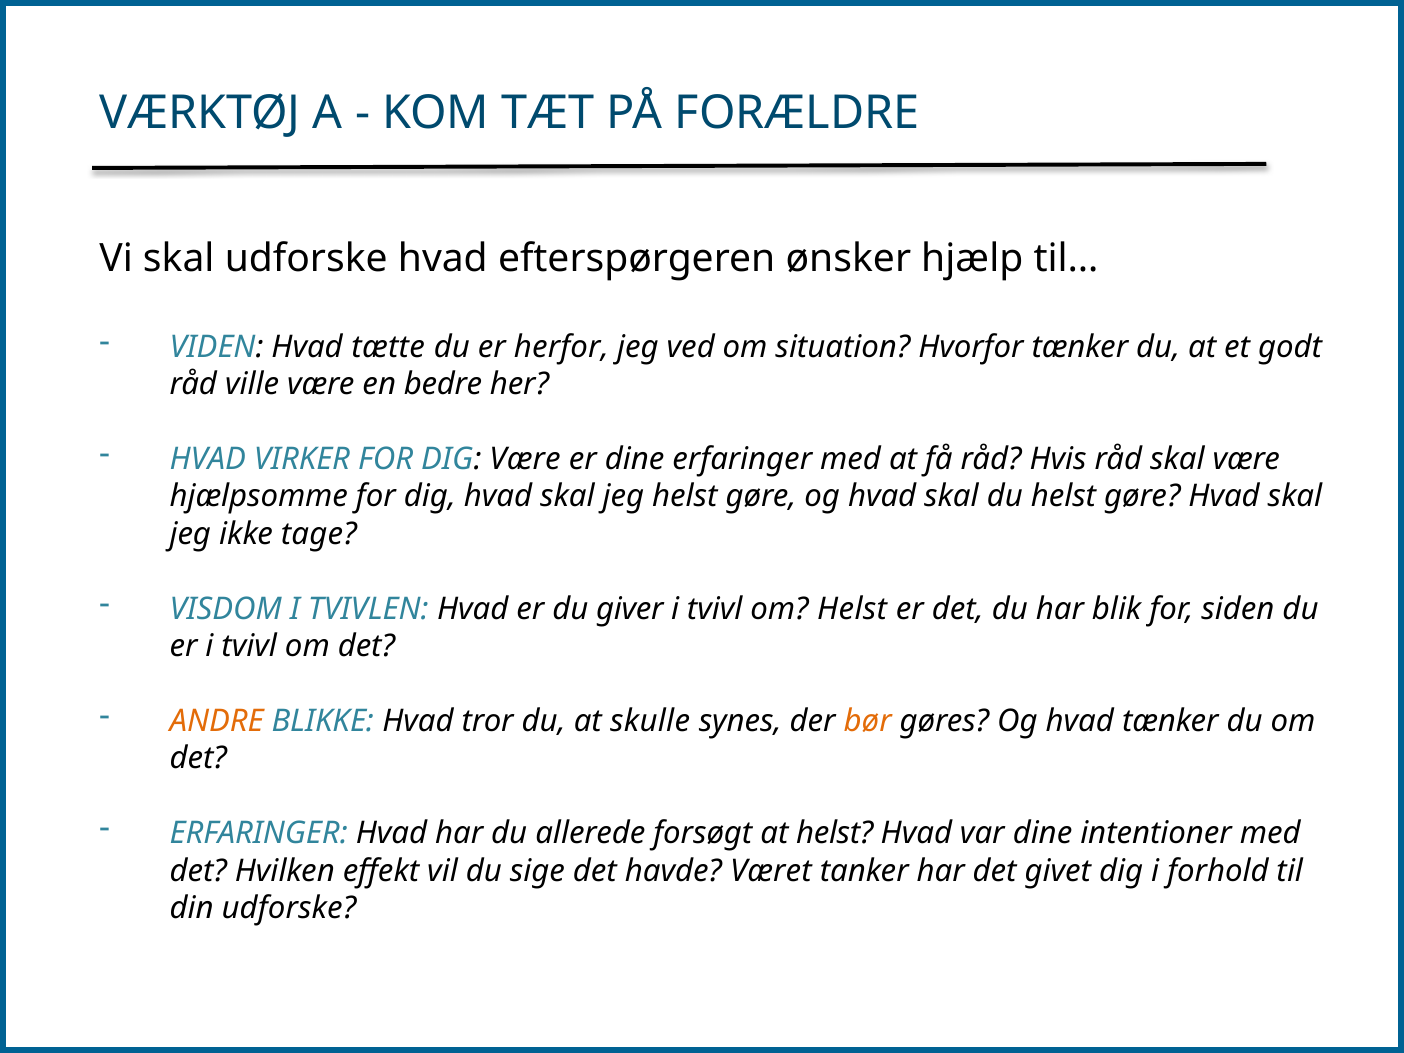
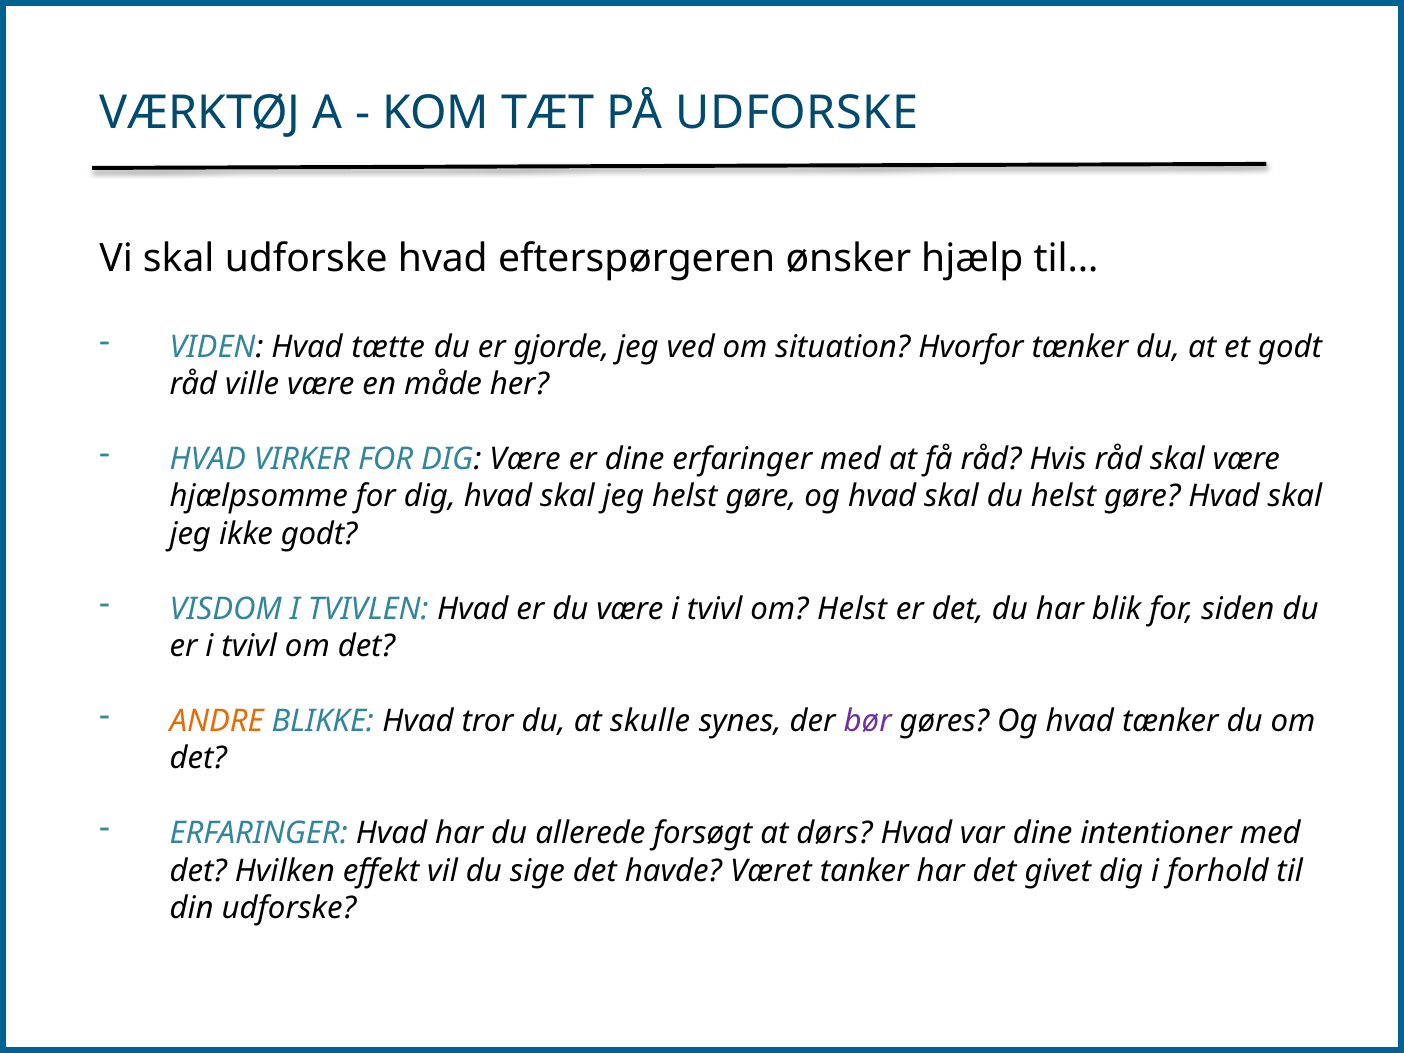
PÅ FORÆLDRE: FORÆLDRE -> UDFORSKE (797, 113)
herfor: herfor -> gjorde (562, 347)
bedre: bedre -> måde (443, 384)
ikke tage: tage -> godt (319, 534)
du giver: giver -> være (630, 609)
bør colour: orange -> purple (868, 721)
at helst: helst -> dørs (834, 833)
